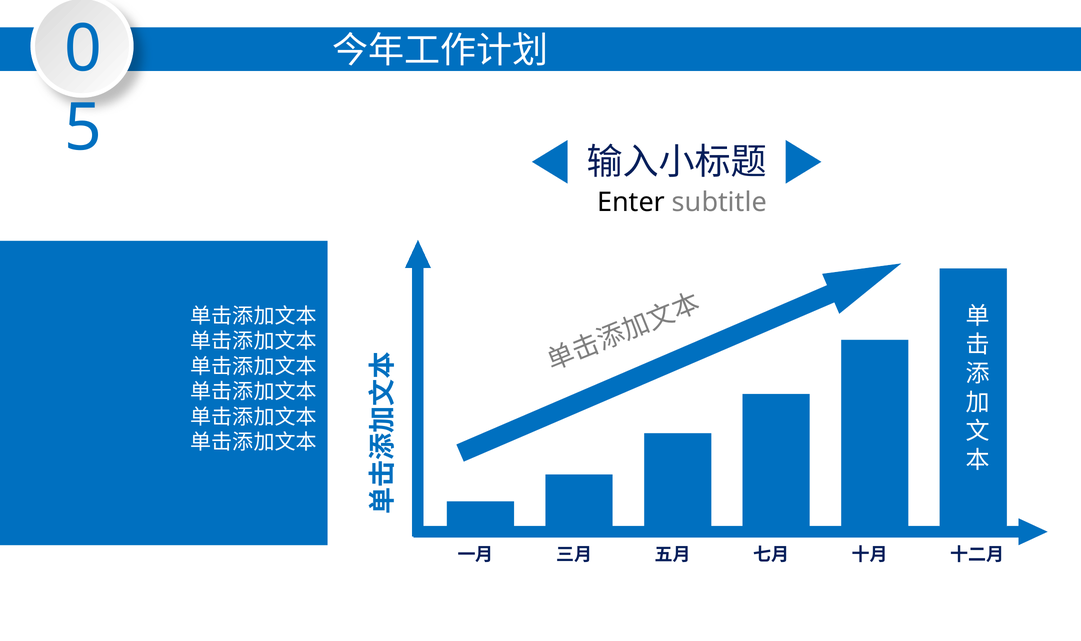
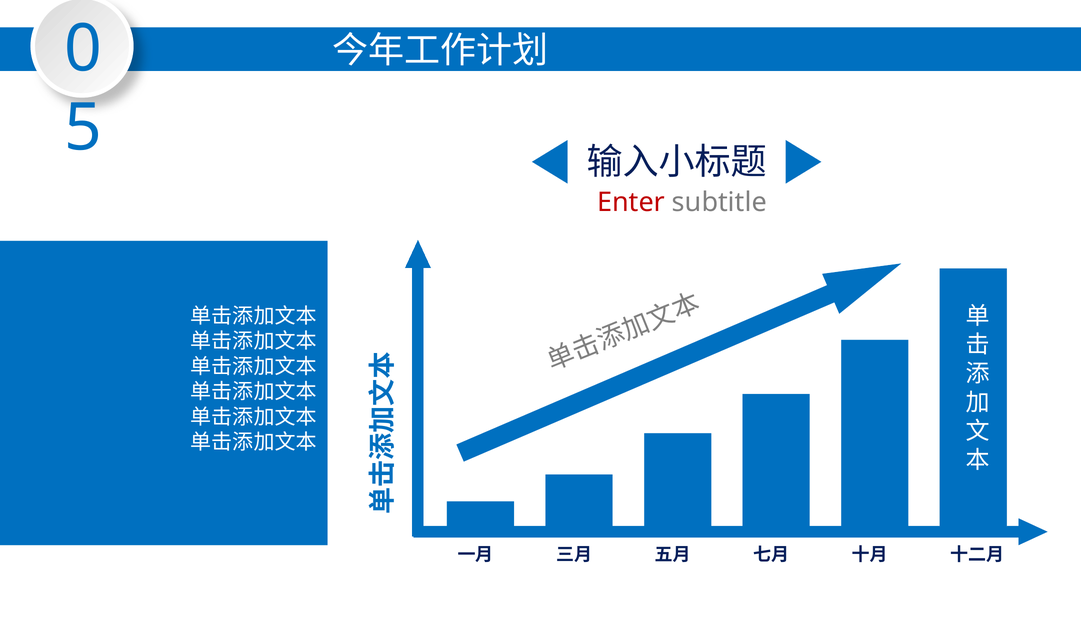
Enter colour: black -> red (631, 202)
